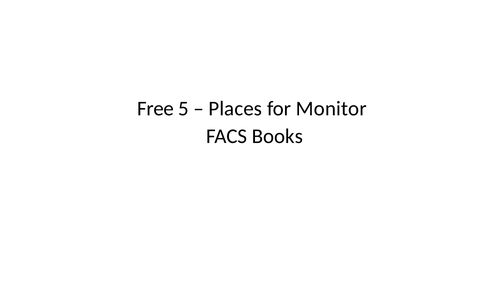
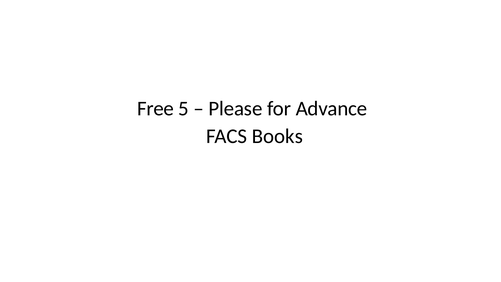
Places: Places -> Please (235, 109)
Monitor: Monitor -> Advance (331, 109)
